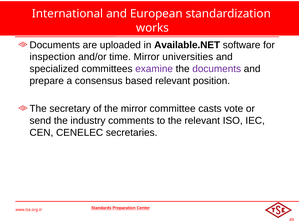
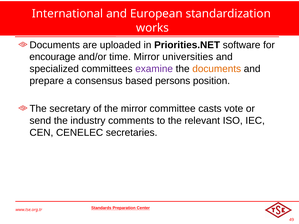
Available.NET: Available.NET -> Priorities.NET (187, 45)
inspection: inspection -> encourage (53, 57)
documents colour: purple -> orange (217, 69)
based relevant: relevant -> persons (173, 81)
